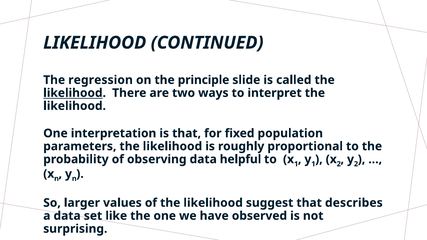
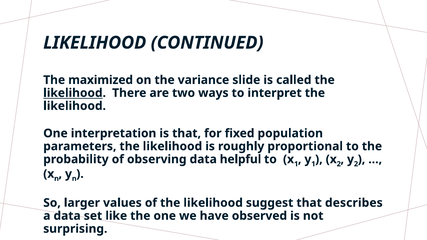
regression: regression -> maximized (101, 80)
principle: principle -> variance (203, 80)
